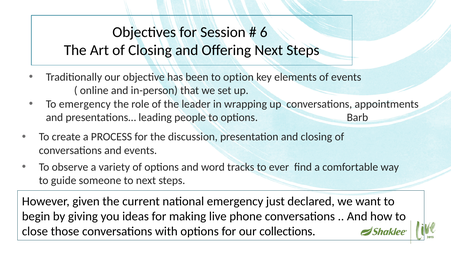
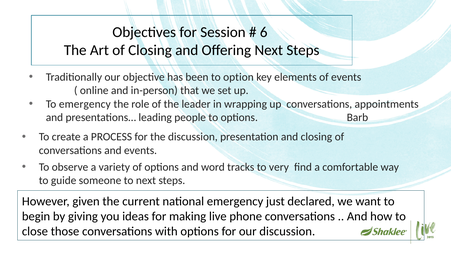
ever: ever -> very (279, 167)
our collections: collections -> discussion (287, 231)
